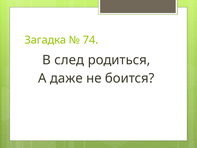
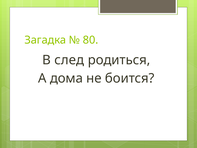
74: 74 -> 80 (91, 40)
даже: даже -> дома (66, 78)
